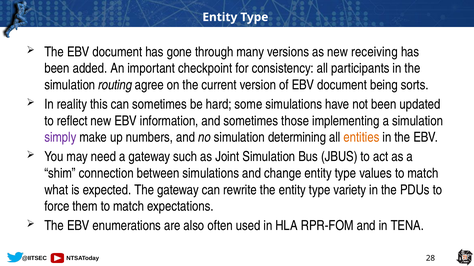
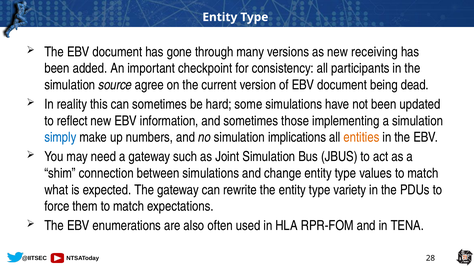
routing: routing -> source (115, 85)
sorts: sorts -> dead (415, 85)
simply colour: purple -> blue (60, 138)
determining: determining -> implications (297, 138)
